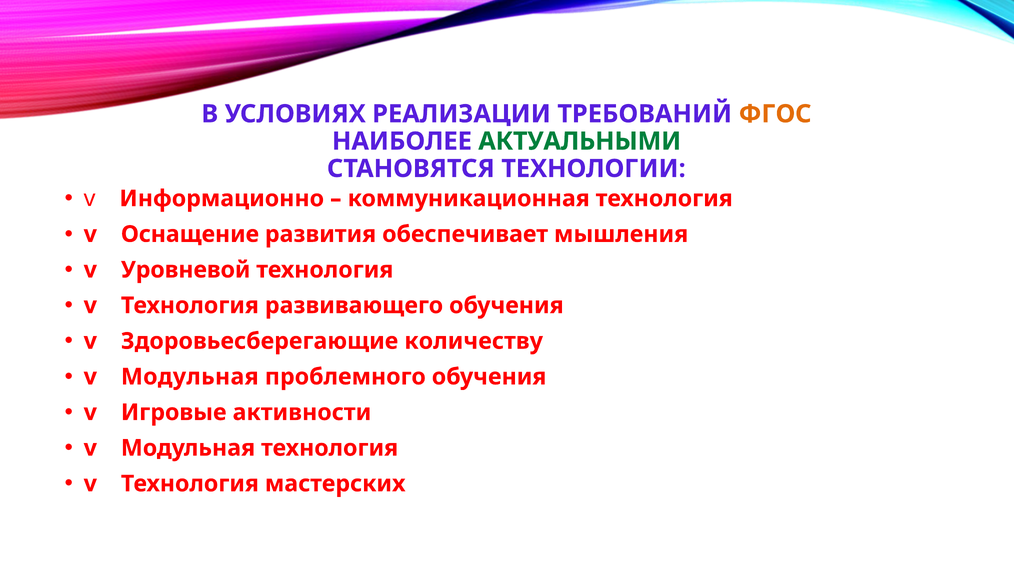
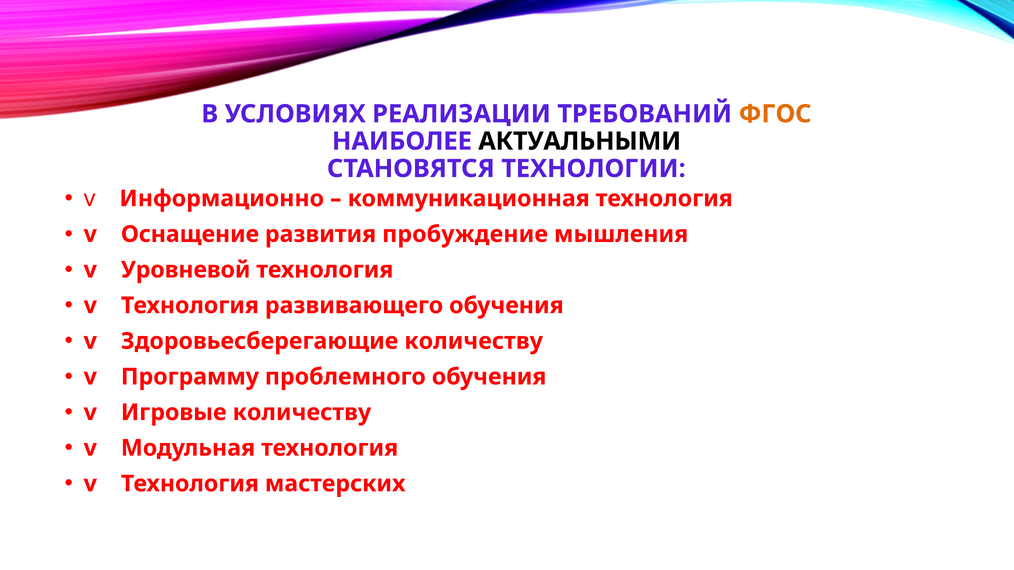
АКТУАЛЬНЫМИ colour: green -> black (580, 141)
обеспечивает: обеспечивает -> пробуждение (465, 234)
Модульная: Модульная -> Программу (190, 377)
Игровые активности: активности -> количеству (302, 413)
